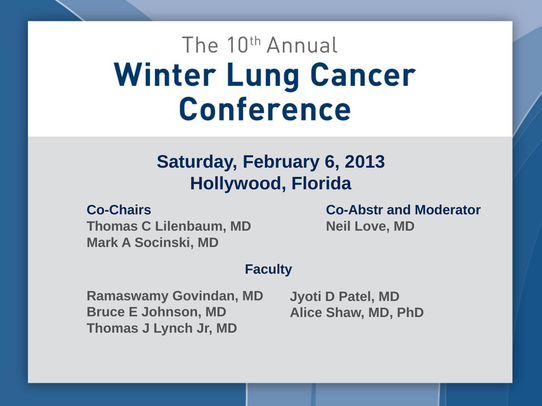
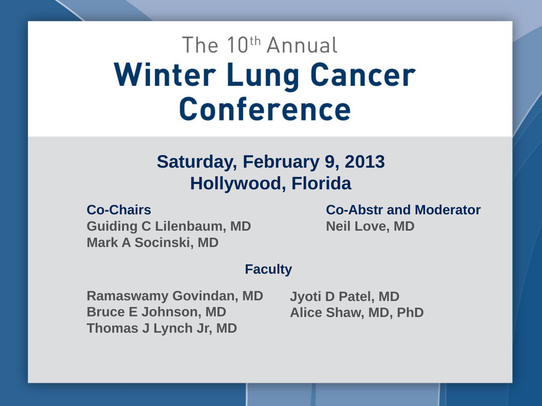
6: 6 -> 9 (332, 162)
Thomas: Thomas -> Guiding (112, 227)
